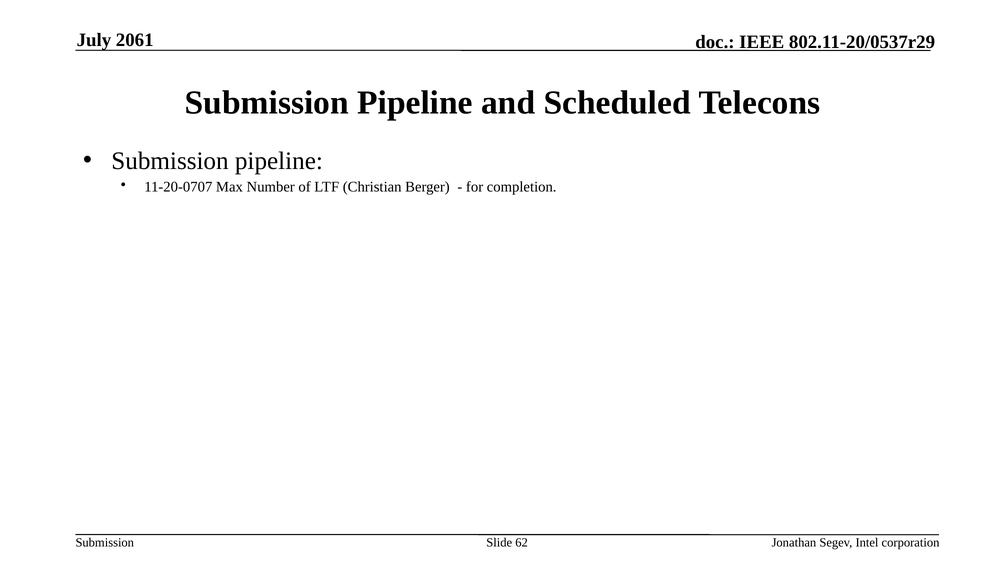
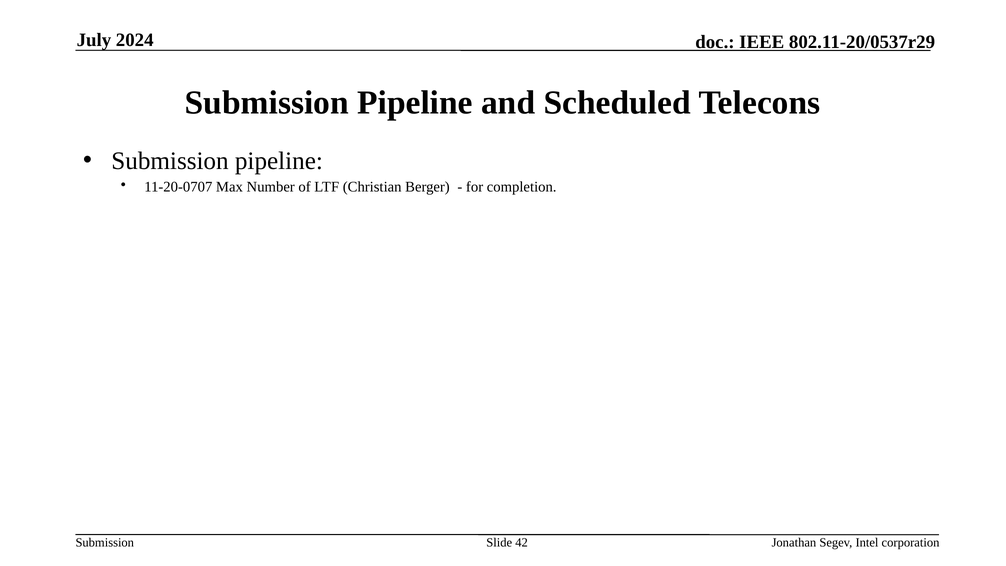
2061: 2061 -> 2024 (135, 40)
62: 62 -> 42 (522, 543)
